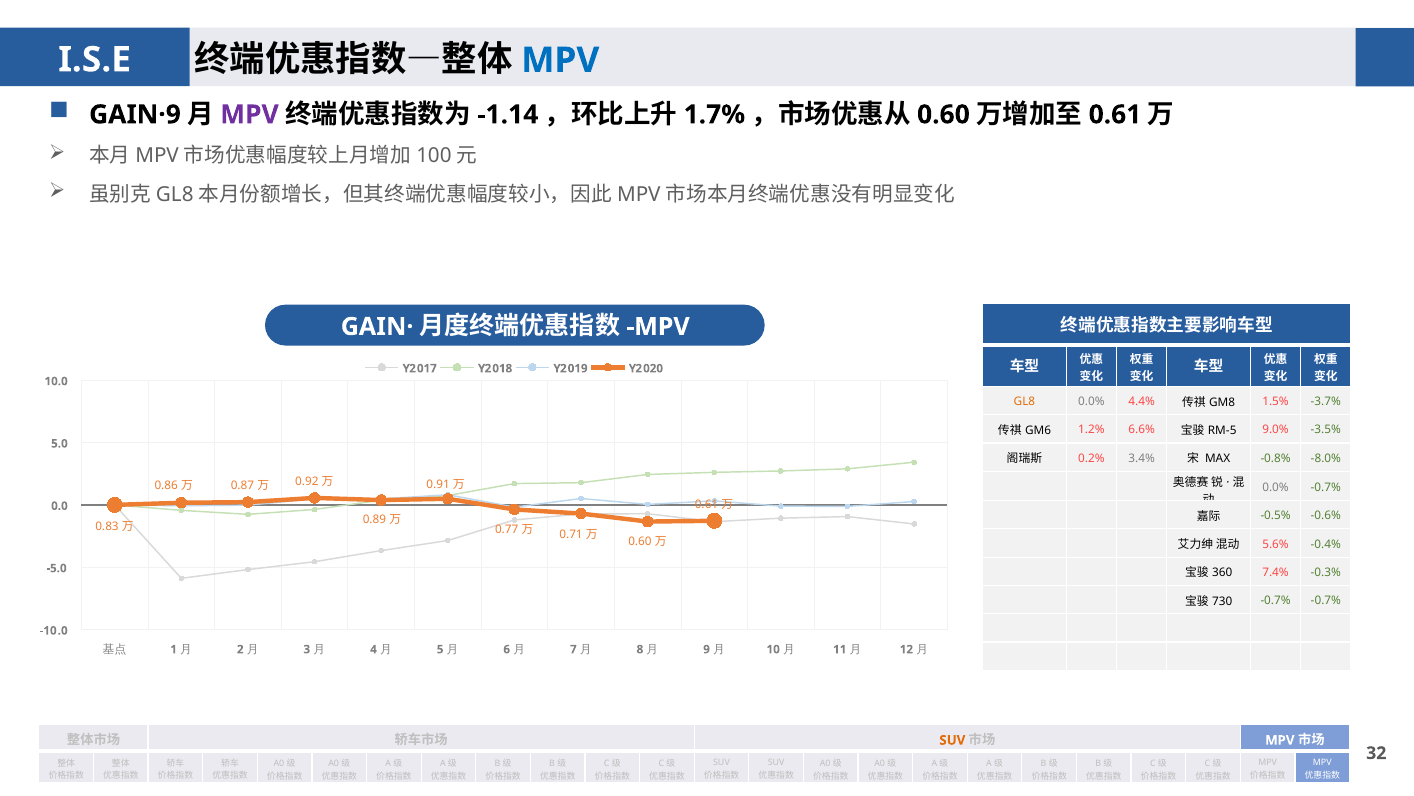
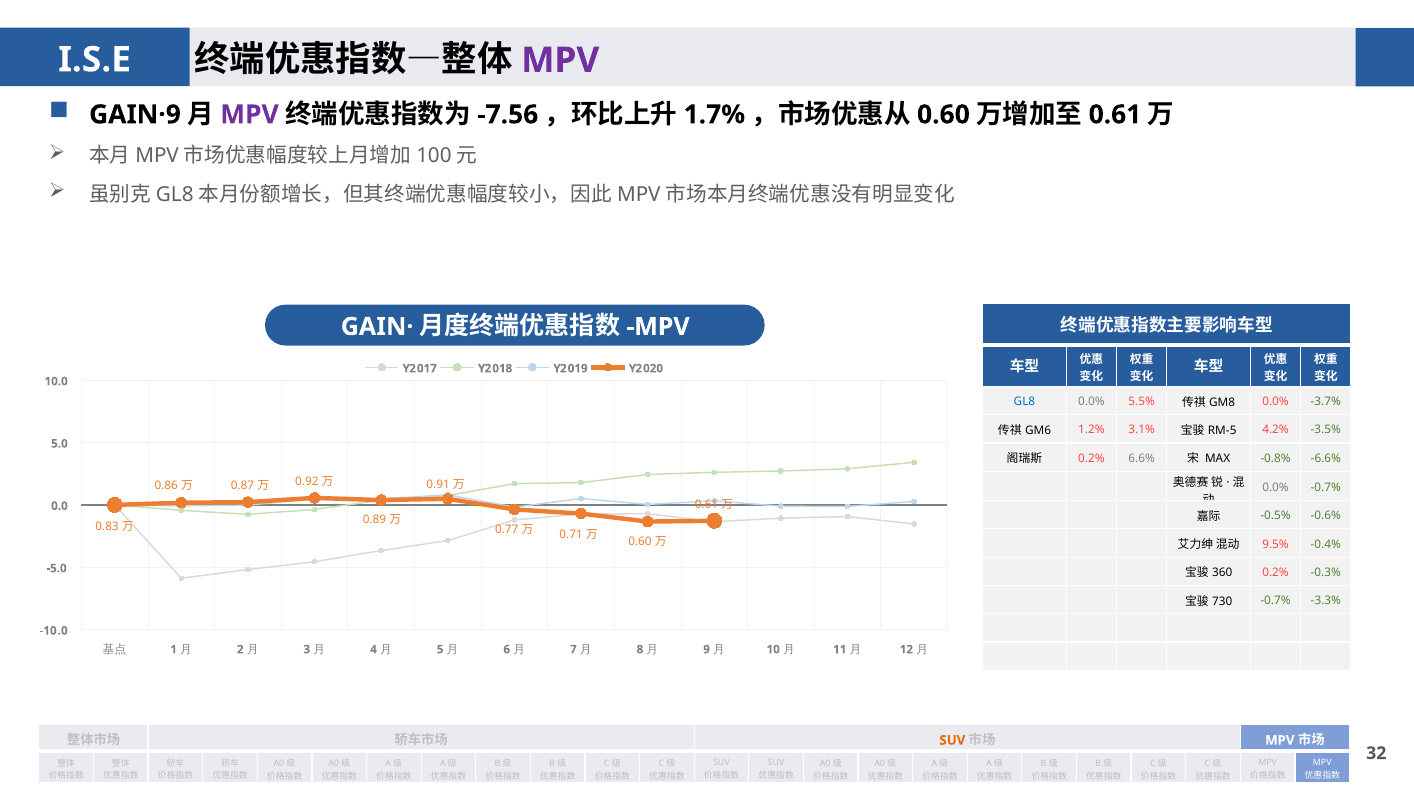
MPV colour: blue -> purple (560, 60)
-1.14: -1.14 -> -7.56 (508, 115)
GL8 colour: orange -> blue (1024, 401)
4.4%: 4.4% -> 5.5% (1142, 401)
1.5%: 1.5% -> 0.0% (1276, 401)
6.6%: 6.6% -> 3.1% (1142, 430)
9.0%: 9.0% -> 4.2% (1276, 430)
3.4%: 3.4% -> 6.6% (1142, 458)
-8.0%: -8.0% -> -6.6% (1326, 458)
5.6%: 5.6% -> 9.5% (1276, 544)
7.4%: 7.4% -> 0.2% (1276, 572)
-0.7% -0.7%: -0.7% -> -3.3% (1326, 600)
